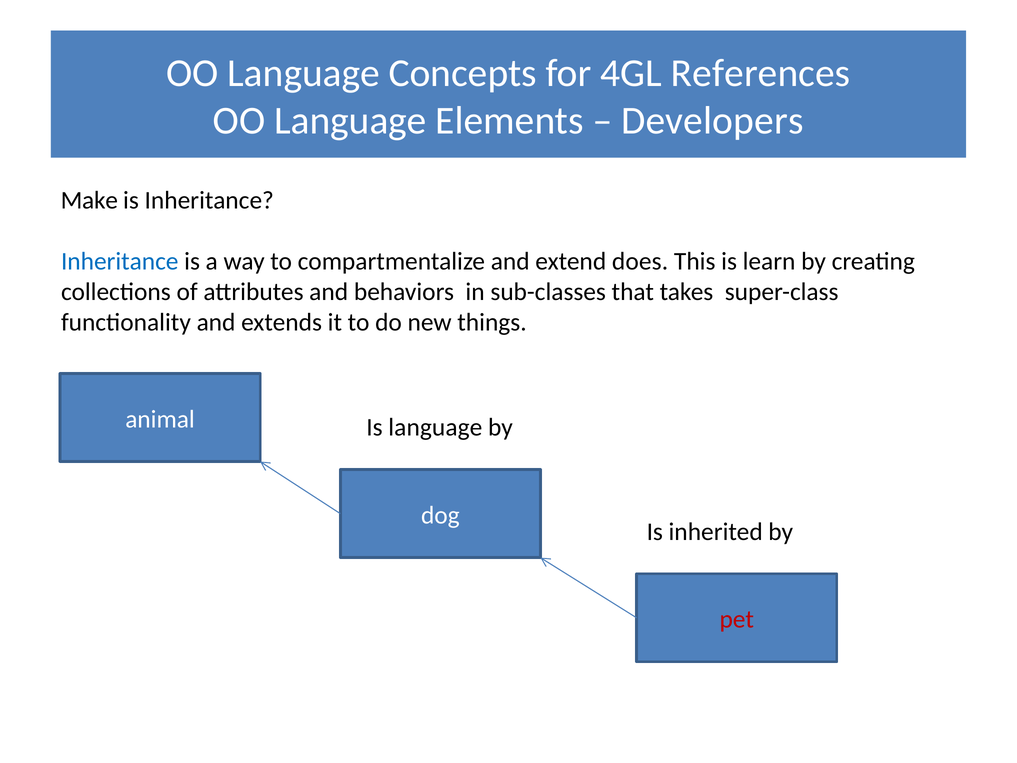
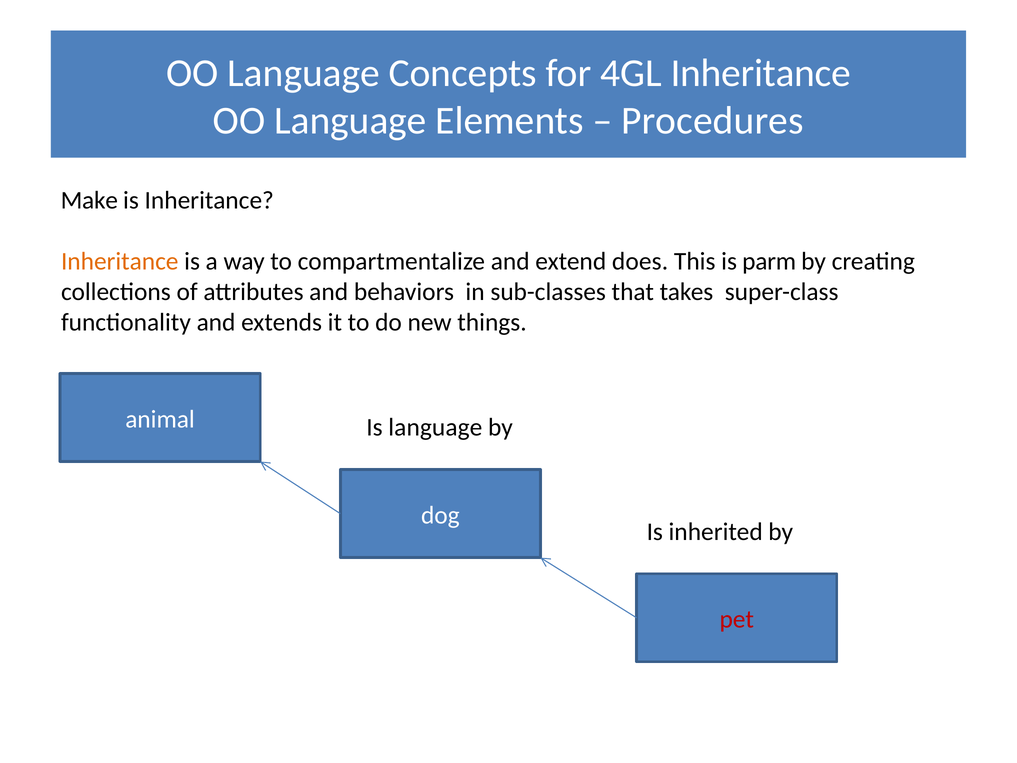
4GL References: References -> Inheritance (761, 73)
Developers: Developers -> Procedures (712, 121)
Inheritance colour: blue -> orange (120, 261)
learn: learn -> parm (769, 261)
